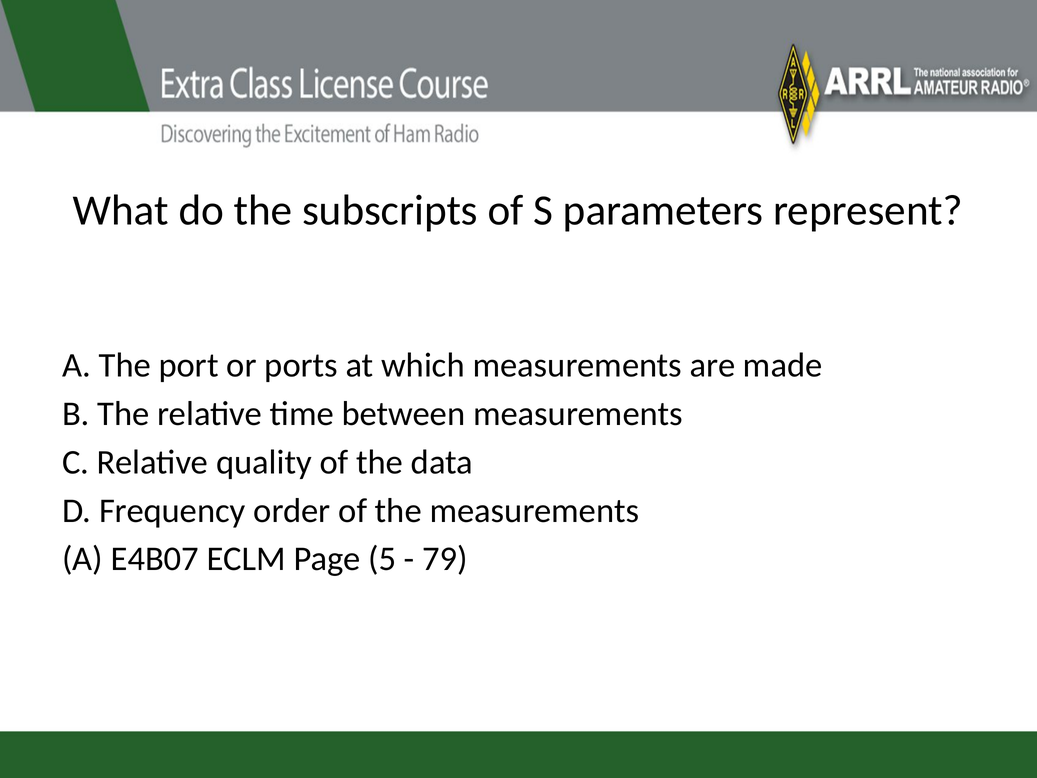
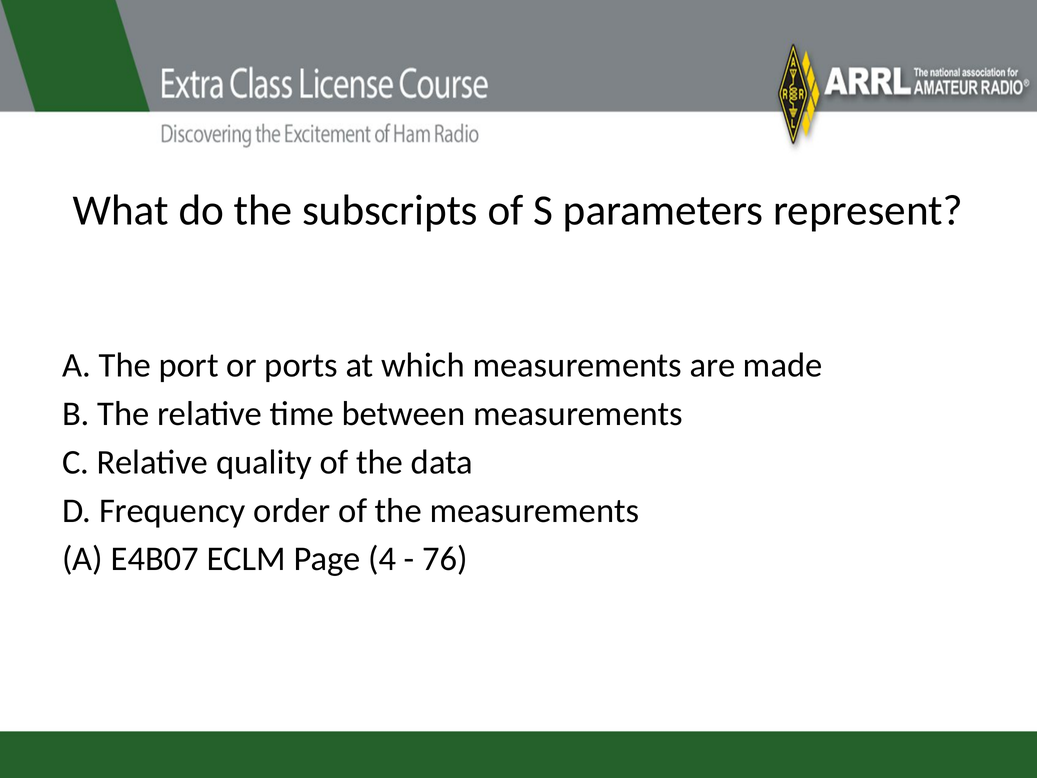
5: 5 -> 4 (382, 559)
79: 79 -> 76 (445, 559)
